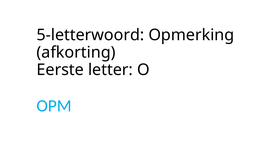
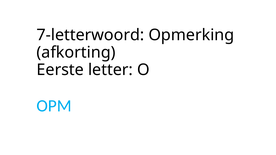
5-letterwoord: 5-letterwoord -> 7-letterwoord (90, 35)
